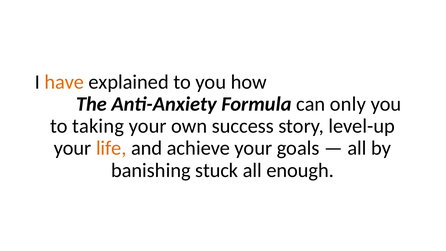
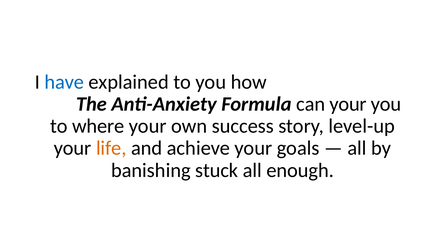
have colour: orange -> blue (64, 82)
can only: only -> your (348, 104)
taking: taking -> where (98, 126)
